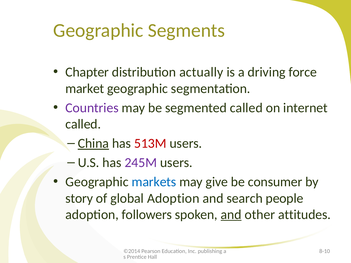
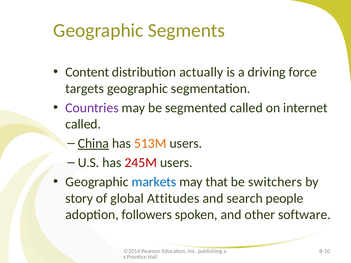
Chapter: Chapter -> Content (87, 72)
market: market -> targets (85, 89)
513M colour: red -> orange (150, 144)
245M colour: purple -> red (141, 163)
give: give -> that (217, 182)
consumer: consumer -> switchers (275, 182)
global Adoption: Adoption -> Attitudes (173, 198)
and underline: present -> none (231, 215)
attitudes: attitudes -> software (304, 215)
